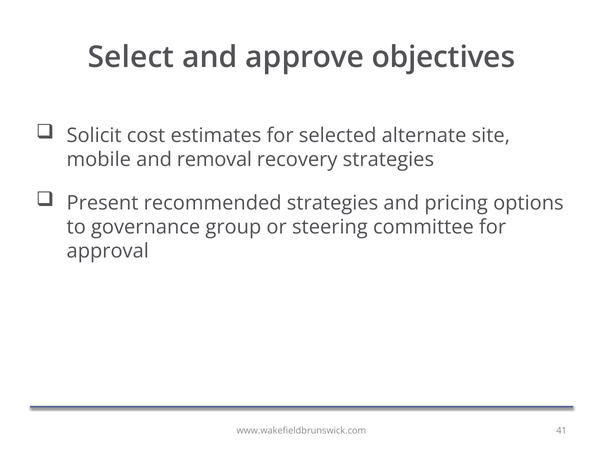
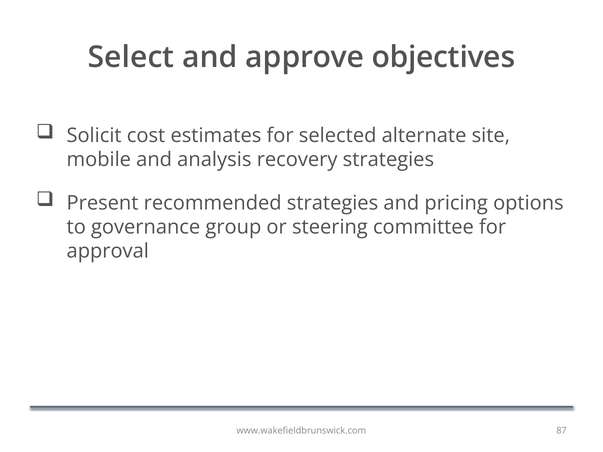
removal: removal -> analysis (214, 160)
41: 41 -> 87 (562, 431)
